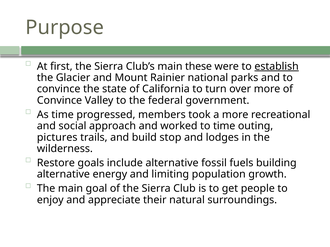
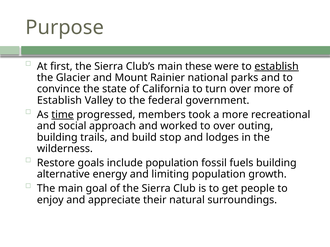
Convince: Convince -> Establish (59, 101)
time underline: none -> present (63, 115)
to time: time -> over (224, 126)
pictures: pictures -> building (57, 138)
include alternative: alternative -> population (172, 163)
